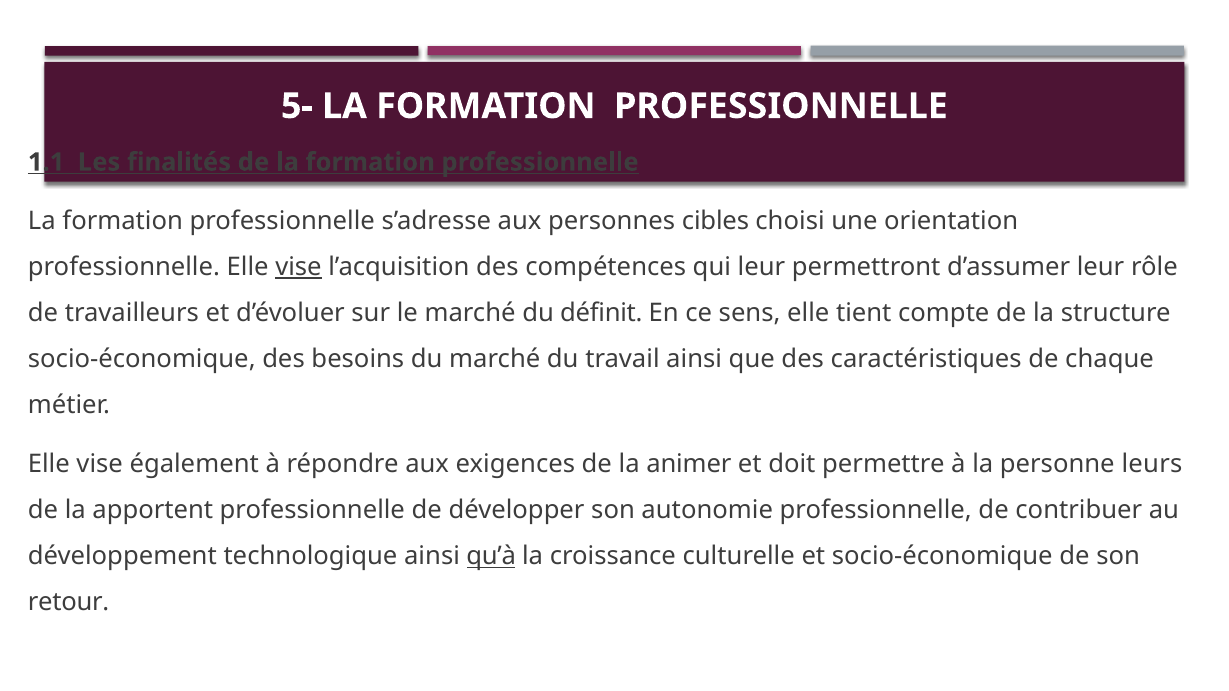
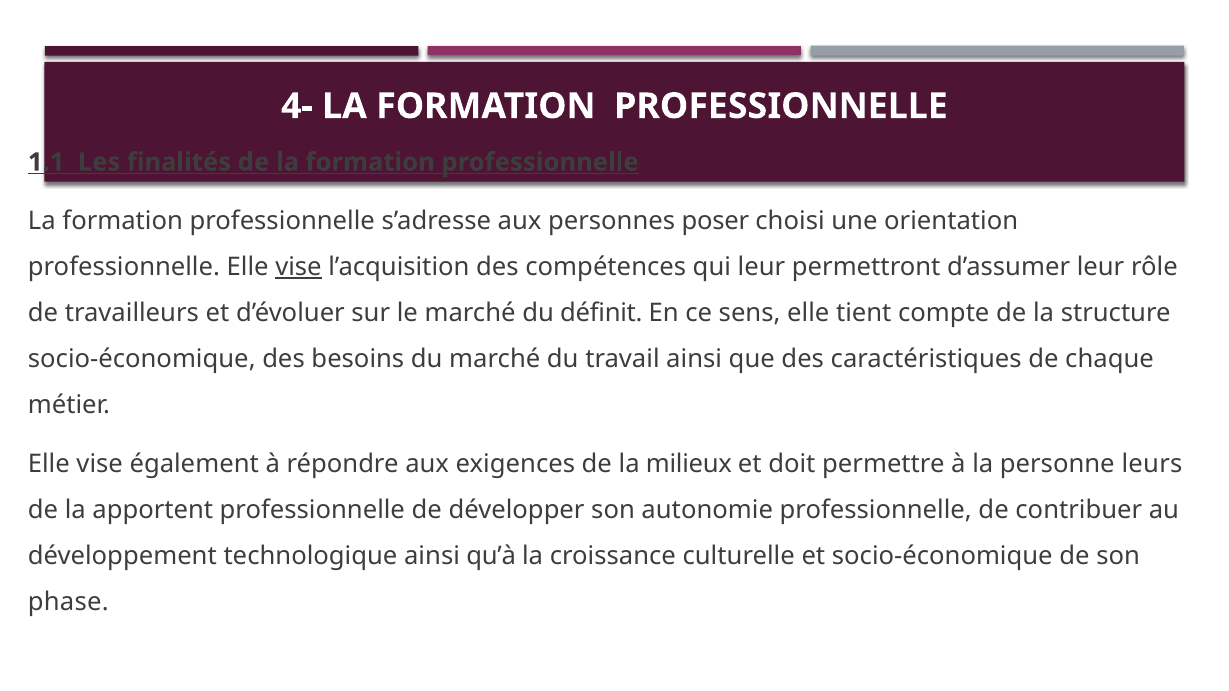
5-: 5- -> 4- (297, 106)
cibles: cibles -> poser (715, 221)
animer: animer -> milieux (689, 464)
qu’à underline: present -> none (491, 557)
retour: retour -> phase (68, 603)
